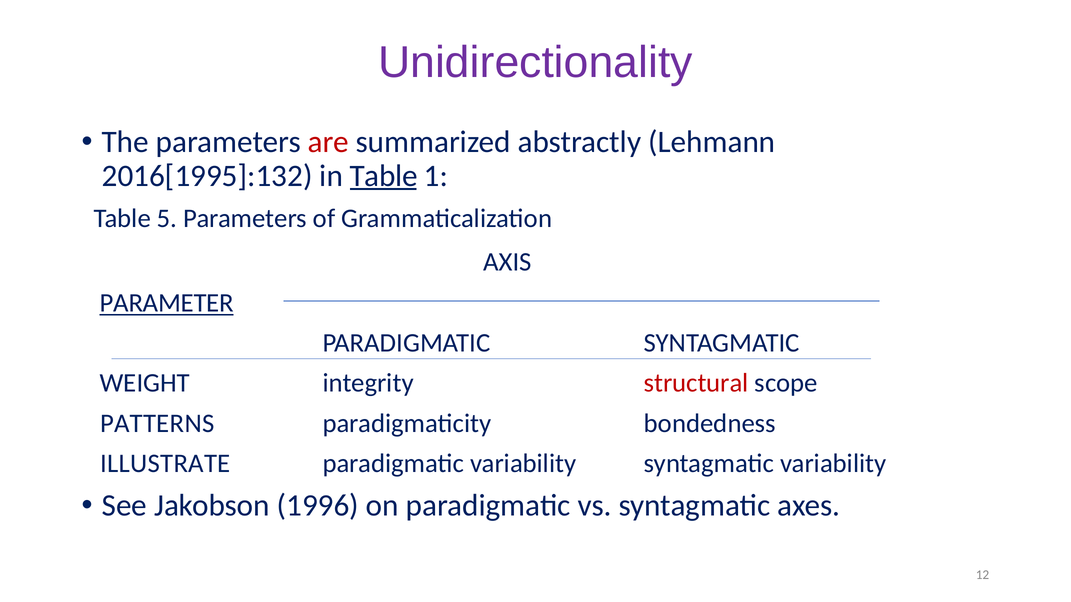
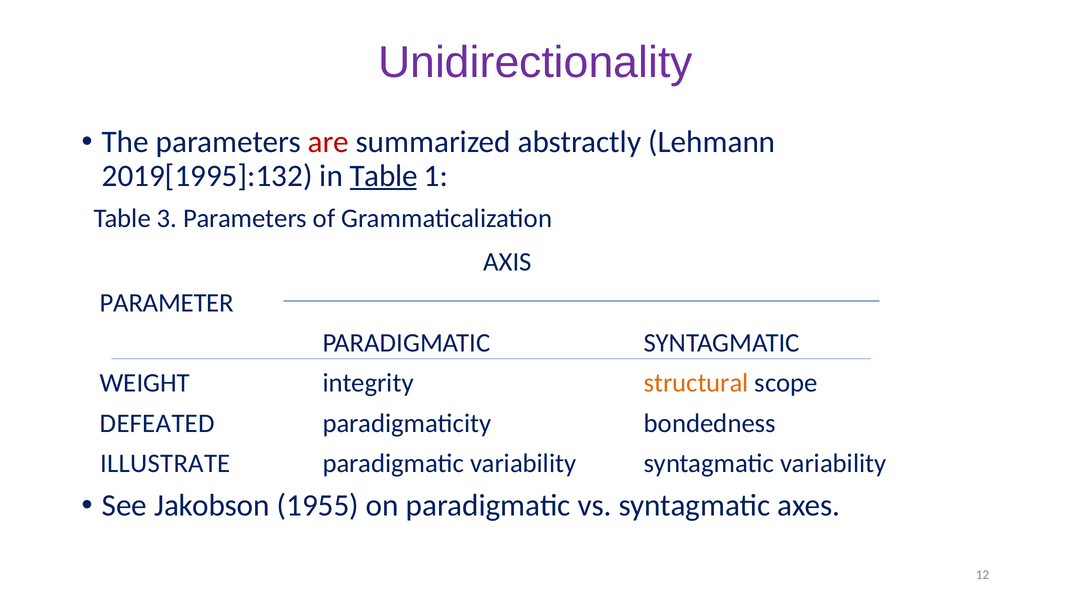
2016[1995]:132: 2016[1995]:132 -> 2019[1995]:132 (207, 176)
5: 5 -> 3 (167, 218)
PARAMETER underline: present -> none (167, 303)
structural colour: red -> orange (696, 383)
PATTERNS: PATTERNS -> DEFEATED (157, 423)
1996: 1996 -> 1955 (318, 506)
